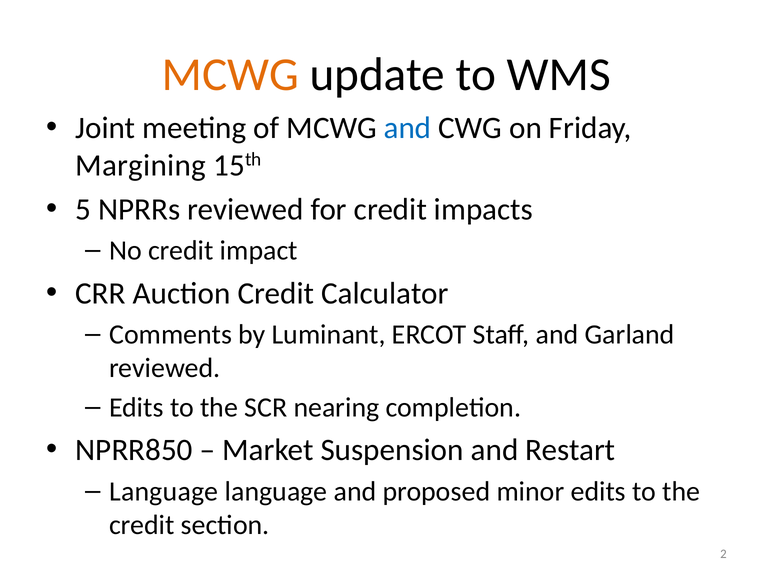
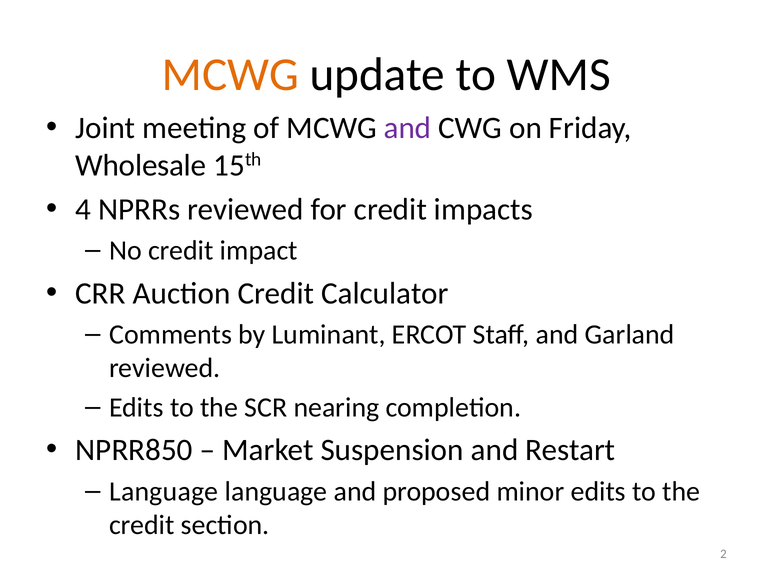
and colour: blue -> purple (408, 128)
Margining: Margining -> Wholesale (141, 165)
5: 5 -> 4 (83, 209)
